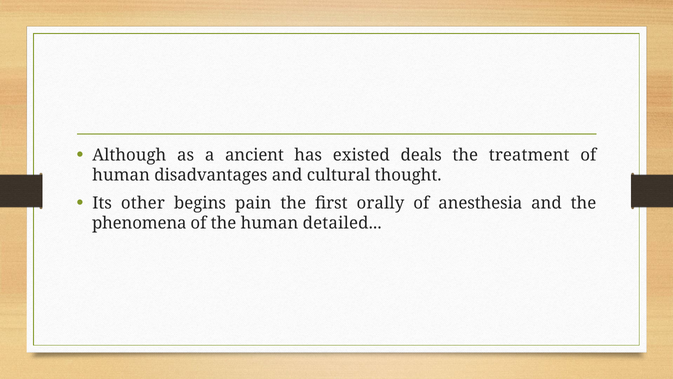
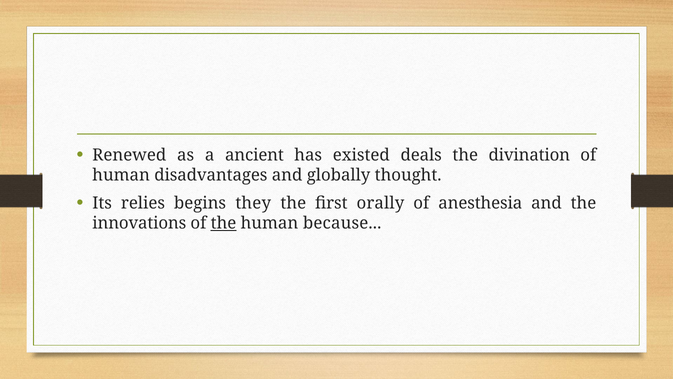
Although: Although -> Renewed (129, 155)
treatment: treatment -> divination (529, 155)
cultural: cultural -> globally (339, 175)
other: other -> relies (143, 203)
pain: pain -> they (253, 203)
phenomena: phenomena -> innovations (139, 223)
the underline: none -> present (224, 223)
detailed: detailed -> because (342, 223)
